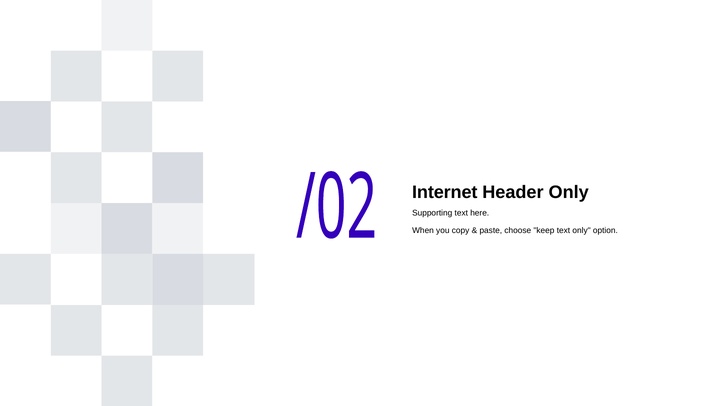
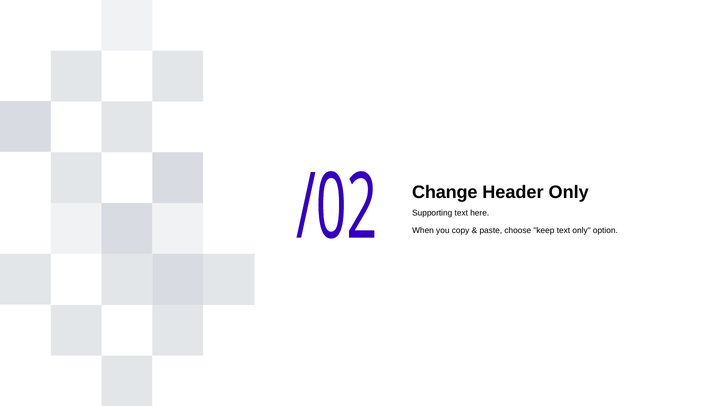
Internet: Internet -> Change (445, 193)
